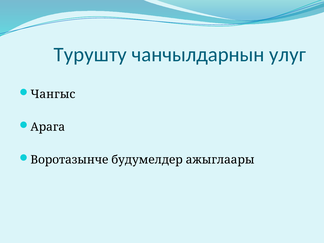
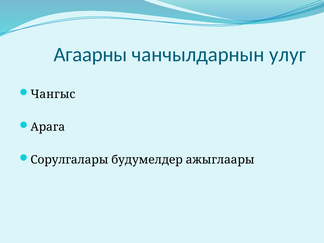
Турушту: Турушту -> Агаарны (90, 54)
Воротазынче: Воротазынче -> Сорулгалары (69, 160)
